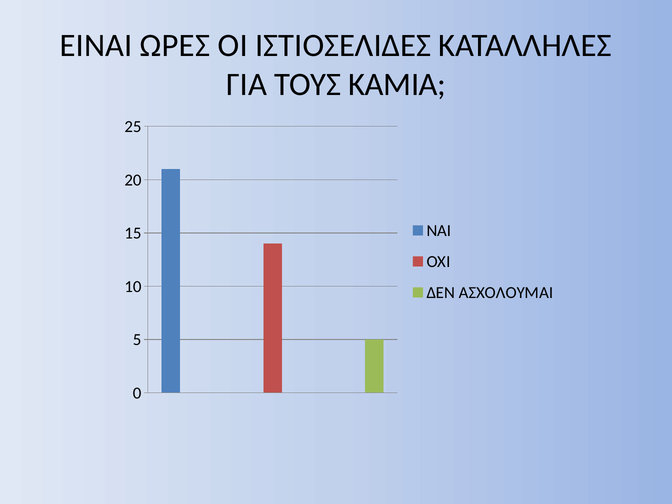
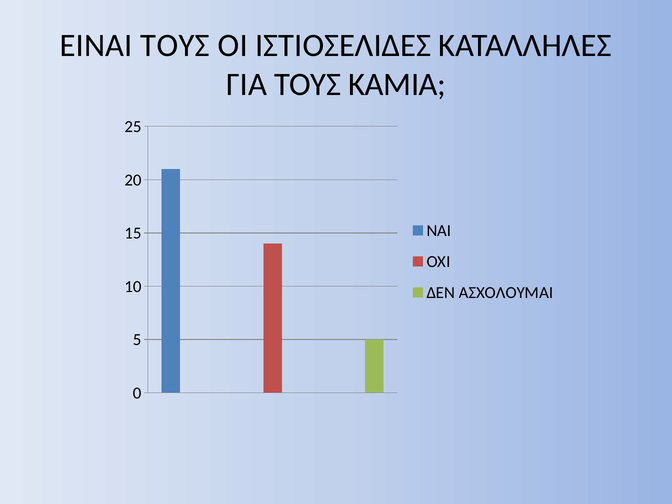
ΕΙΝΑΙ ΩΡΕΣ: ΩΡΕΣ -> ΤΟΥΣ (175, 45)
